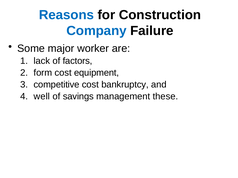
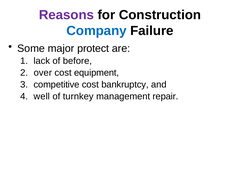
Reasons colour: blue -> purple (66, 15)
worker: worker -> protect (93, 48)
factors: factors -> before (77, 61)
form: form -> over (43, 73)
savings: savings -> turnkey (78, 97)
these: these -> repair (165, 97)
